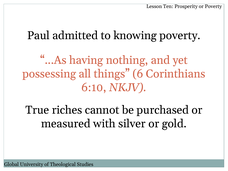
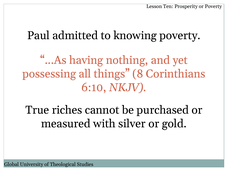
6: 6 -> 8 (138, 74)
